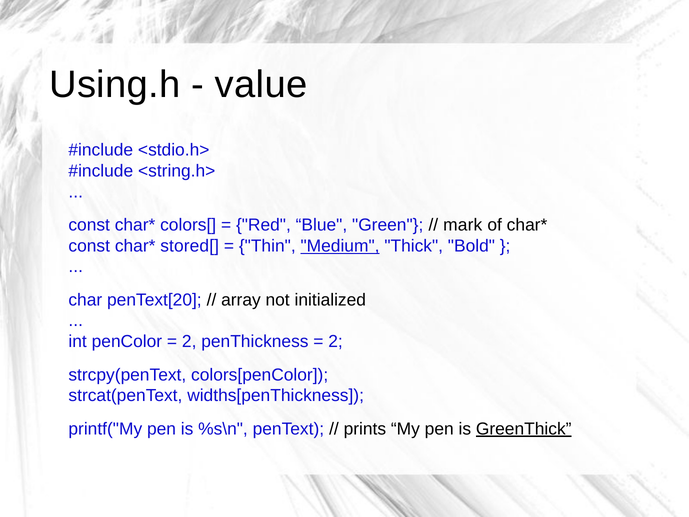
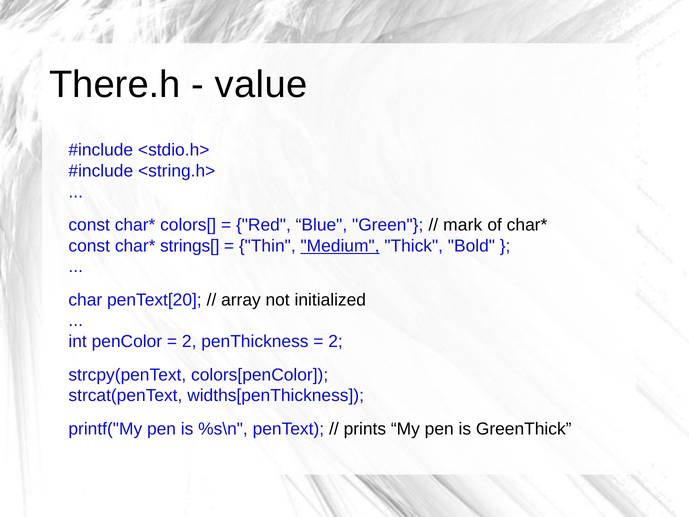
Using.h: Using.h -> There.h (115, 84)
stored[: stored[ -> strings[ (190, 246)
GreenThick underline: present -> none (524, 429)
